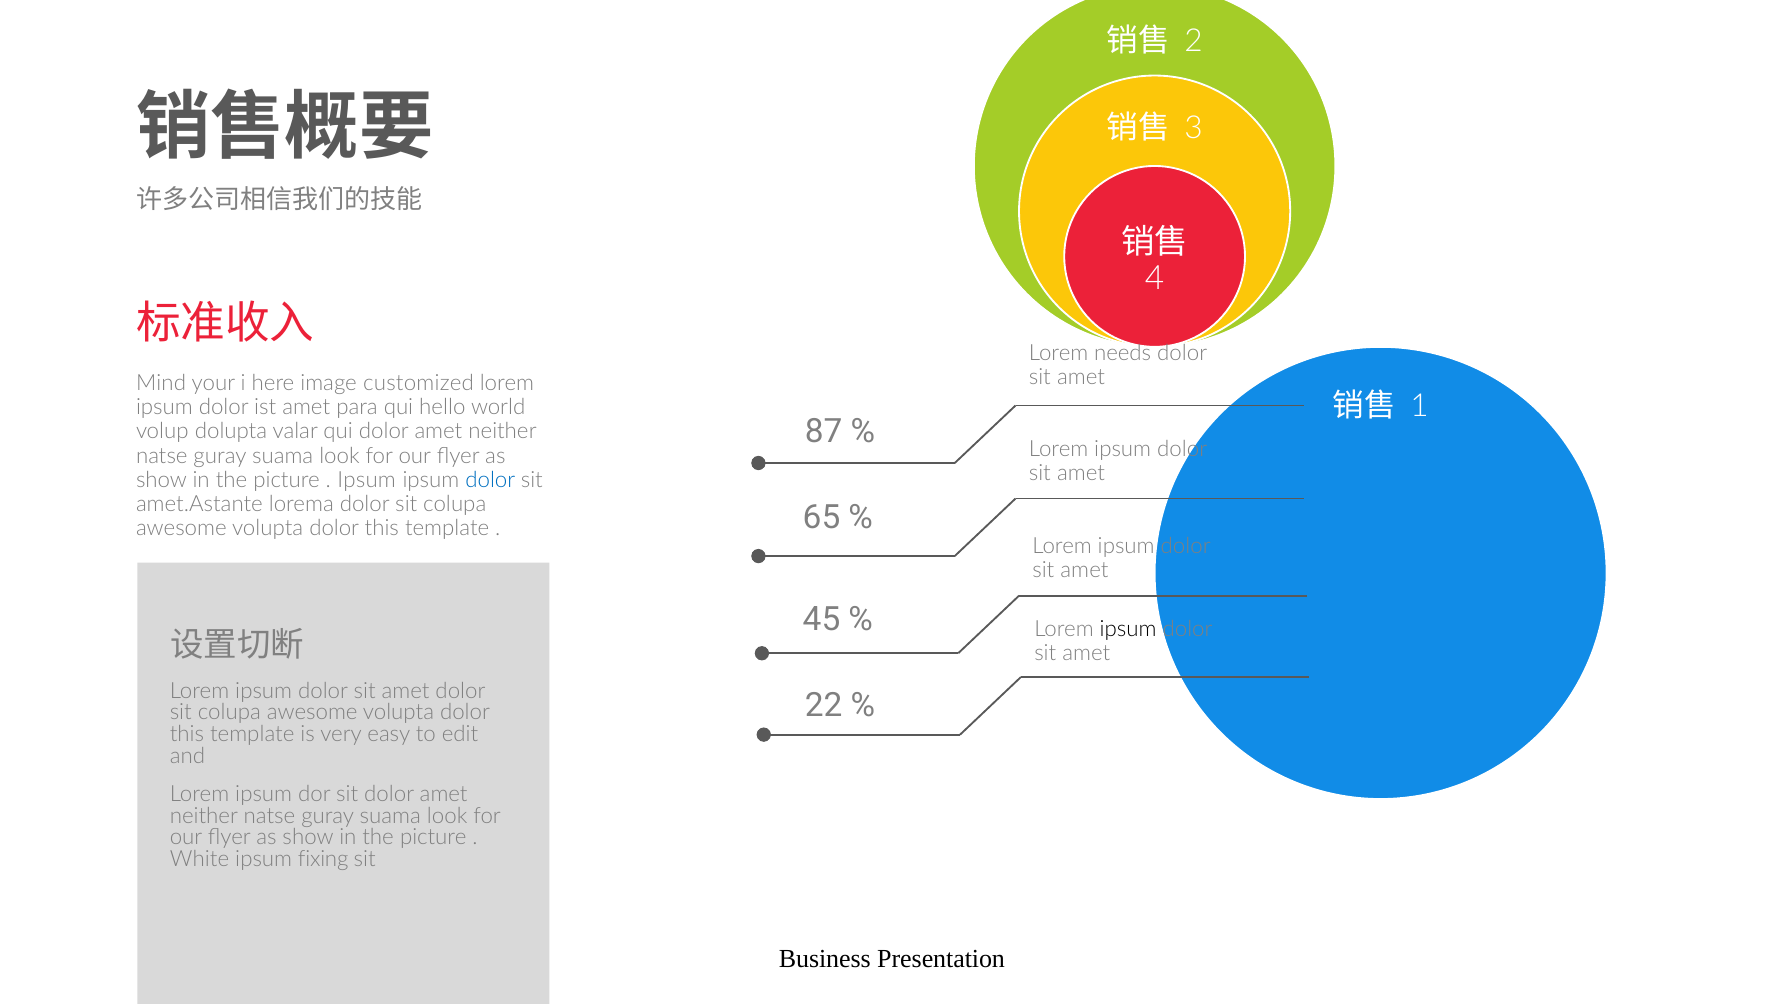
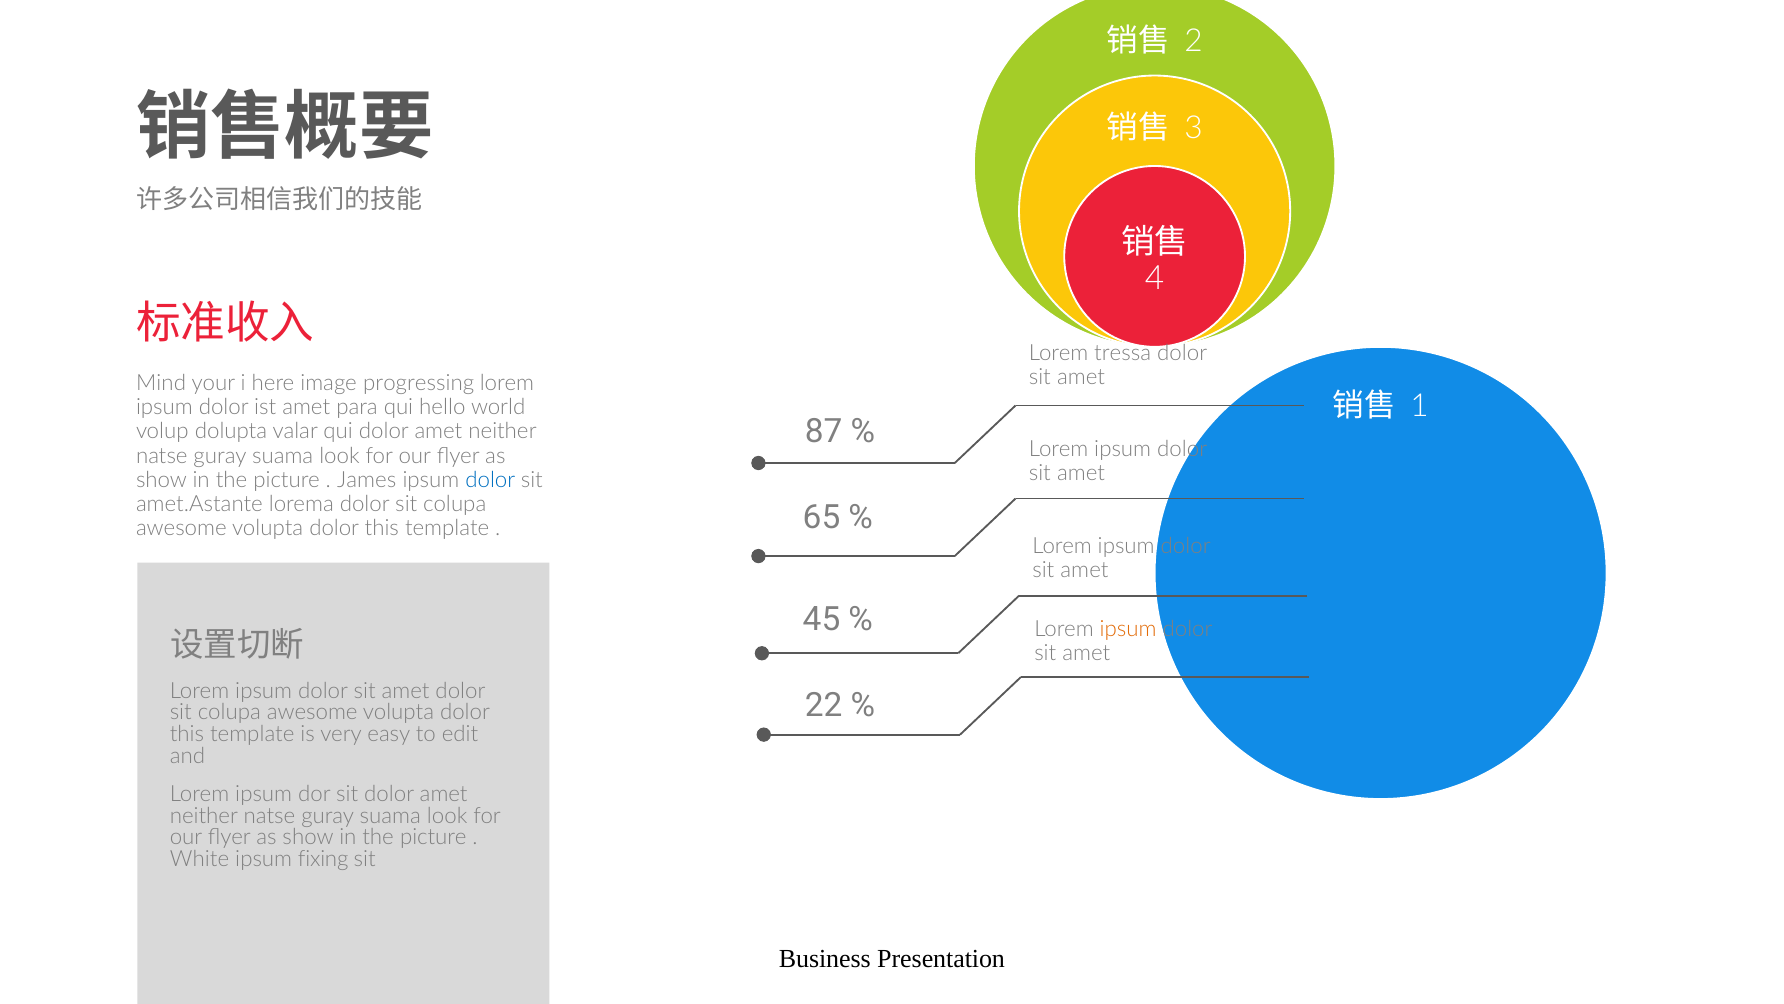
needs: needs -> tressa (1123, 353)
customized: customized -> progressing (419, 383)
Ipsum: Ipsum -> James (367, 479)
ipsum colour: black -> orange (1128, 629)
